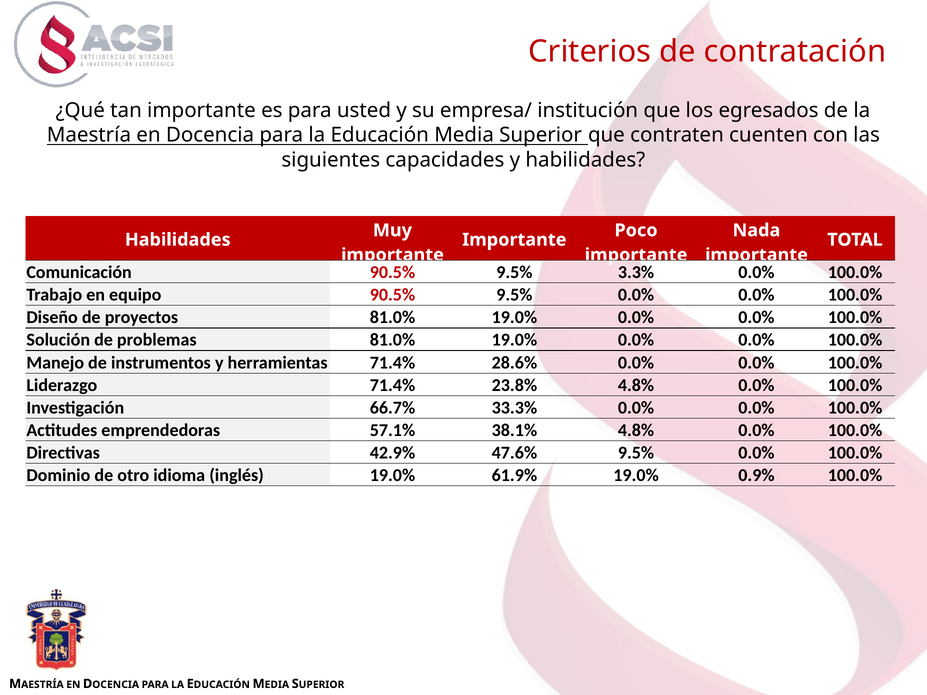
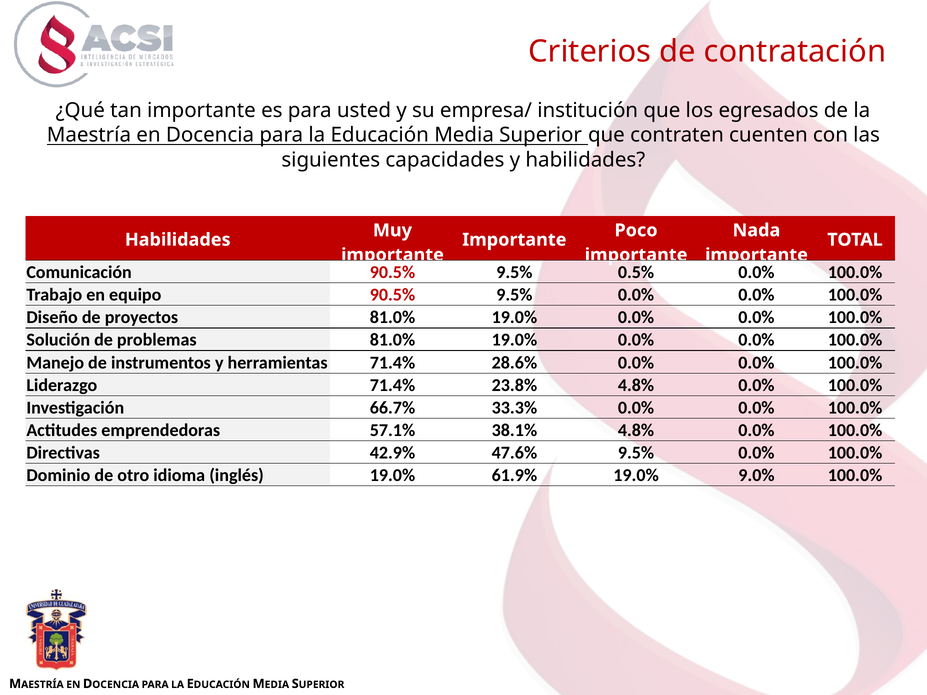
3.3%: 3.3% -> 0.5% (636, 272)
0.9%: 0.9% -> 9.0% (756, 475)
